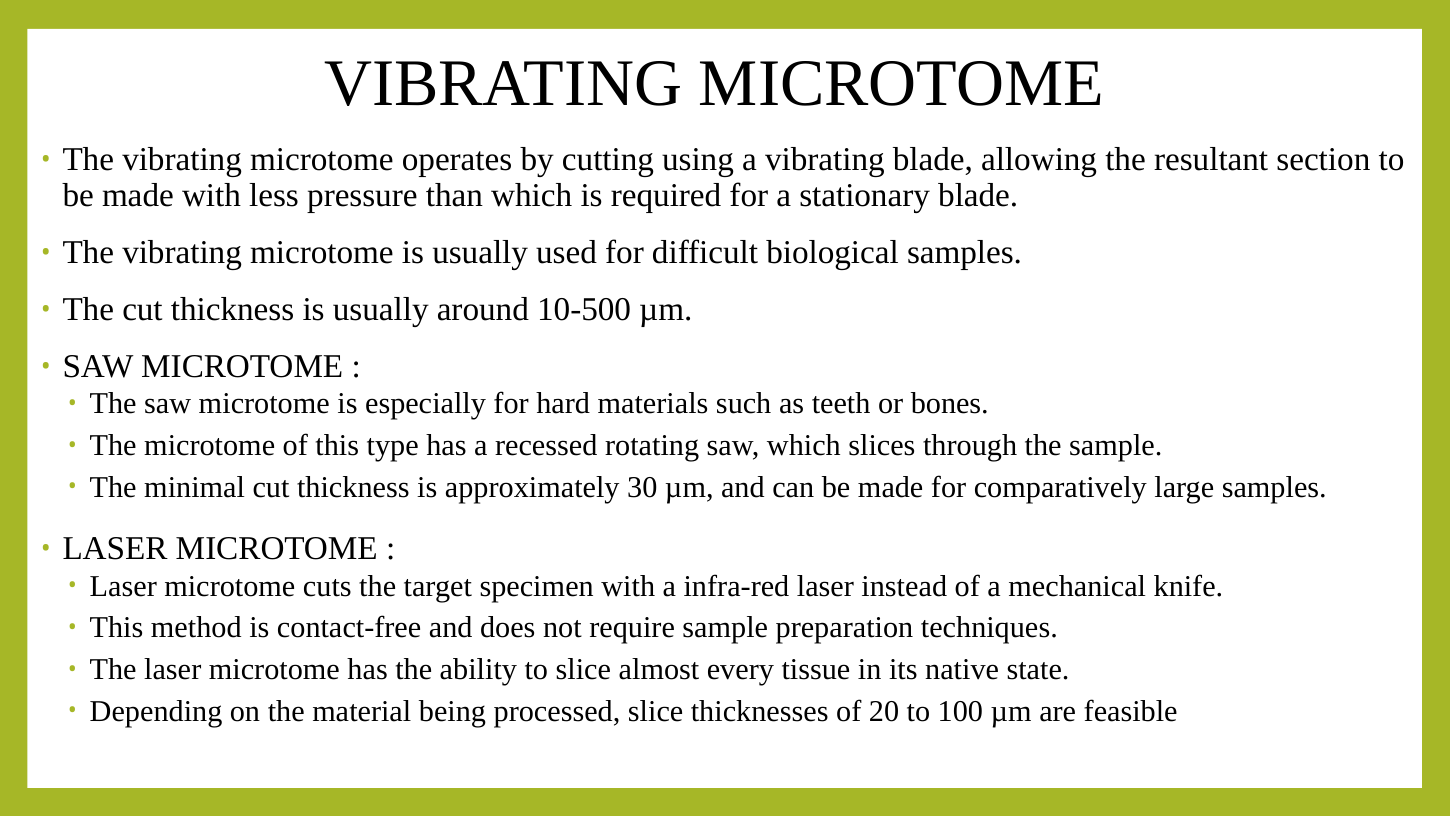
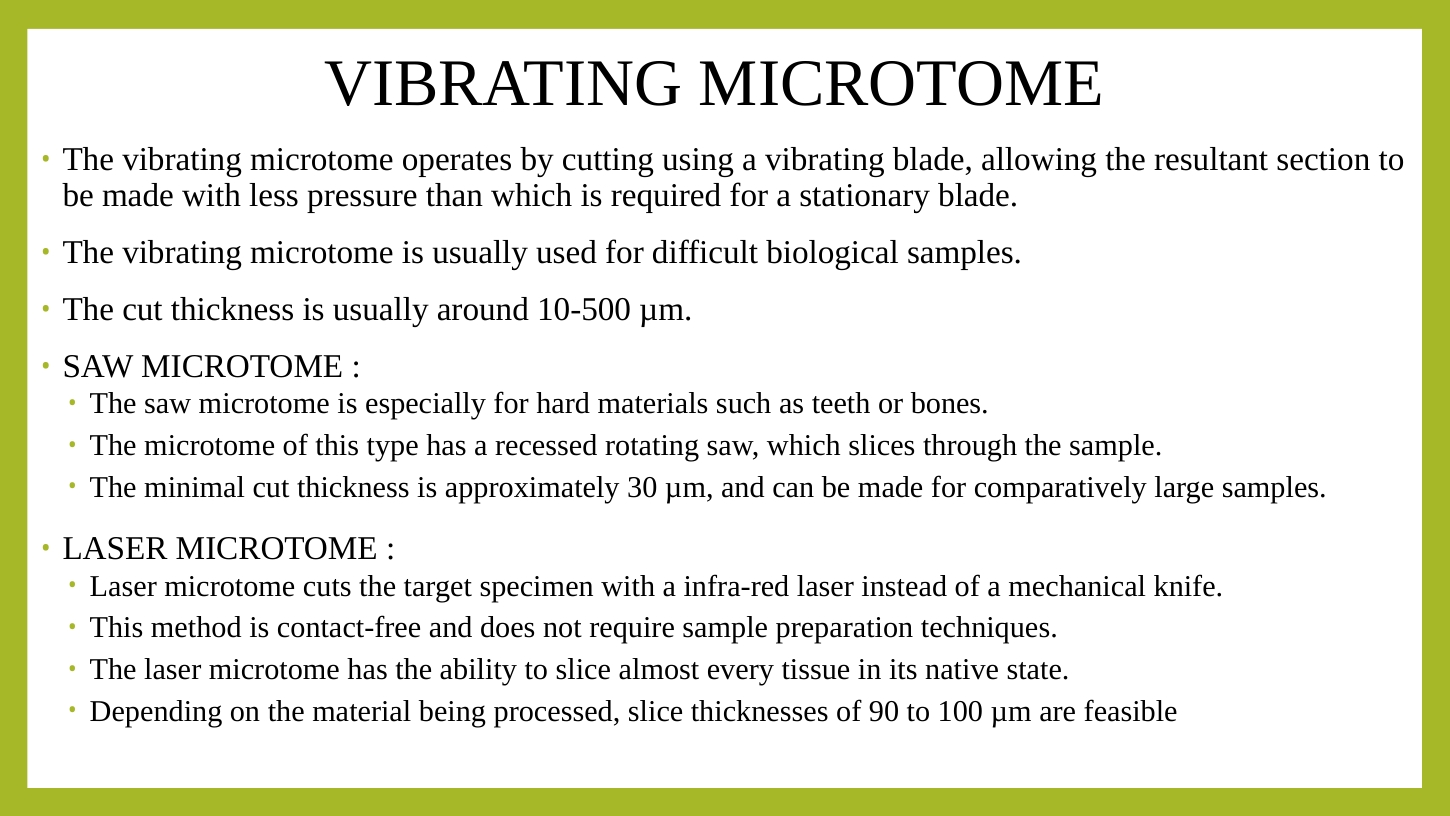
20: 20 -> 90 (884, 711)
